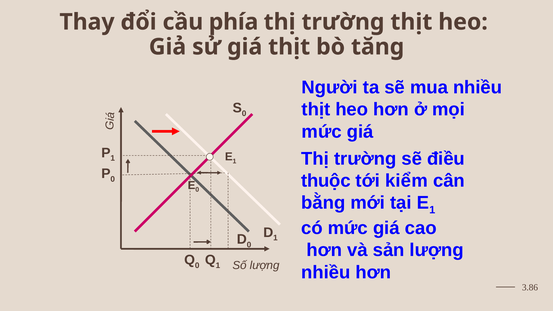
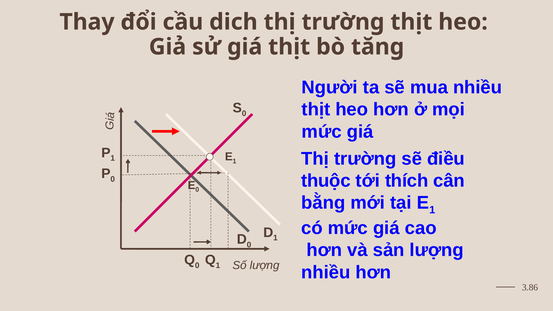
phía: phía -> dịch (233, 22)
kiểm: kiểm -> thích (407, 181)
